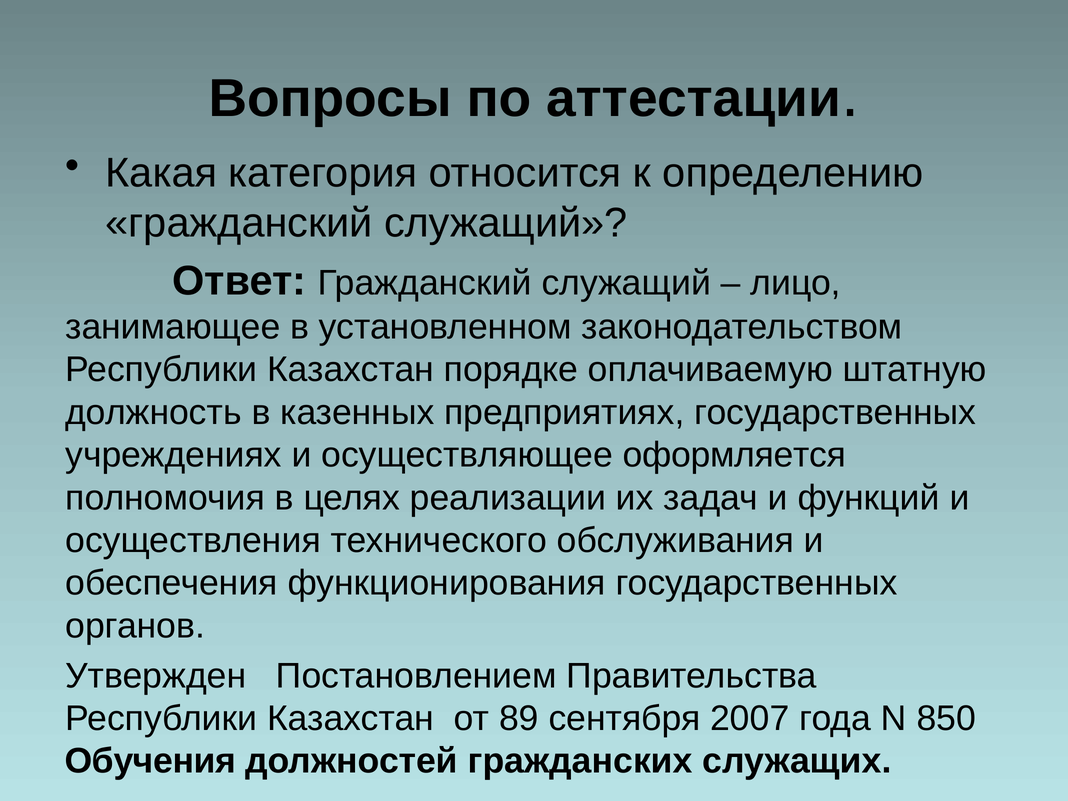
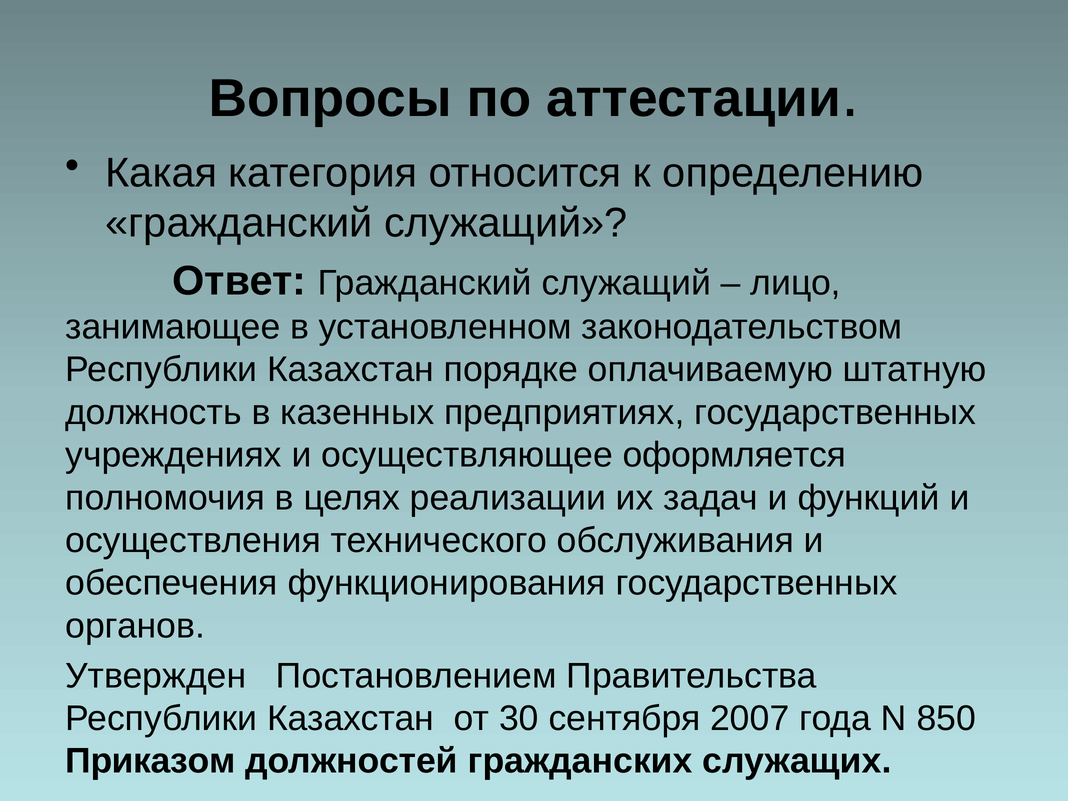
89: 89 -> 30 (519, 718)
Обучения: Обучения -> Приказом (150, 761)
